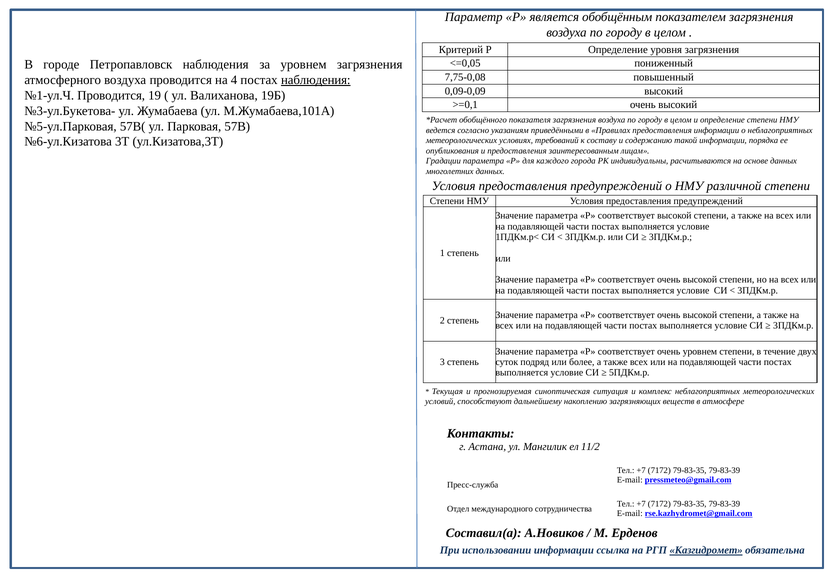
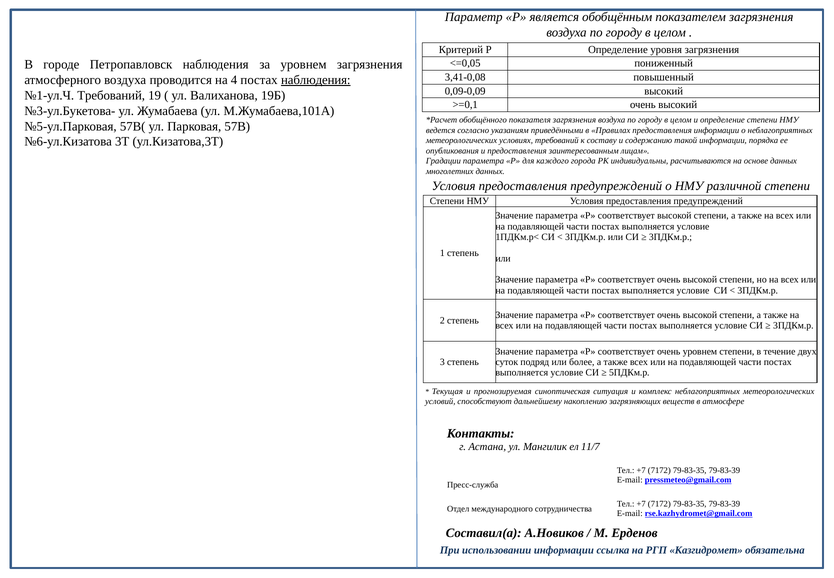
7,75-0,08: 7,75-0,08 -> 3,41-0,08 (465, 77)
№1-ул.Ч Проводится: Проводится -> Требований (111, 95)
11/2: 11/2 -> 11/7 (590, 446)
Казгидромет underline: present -> none (706, 550)
